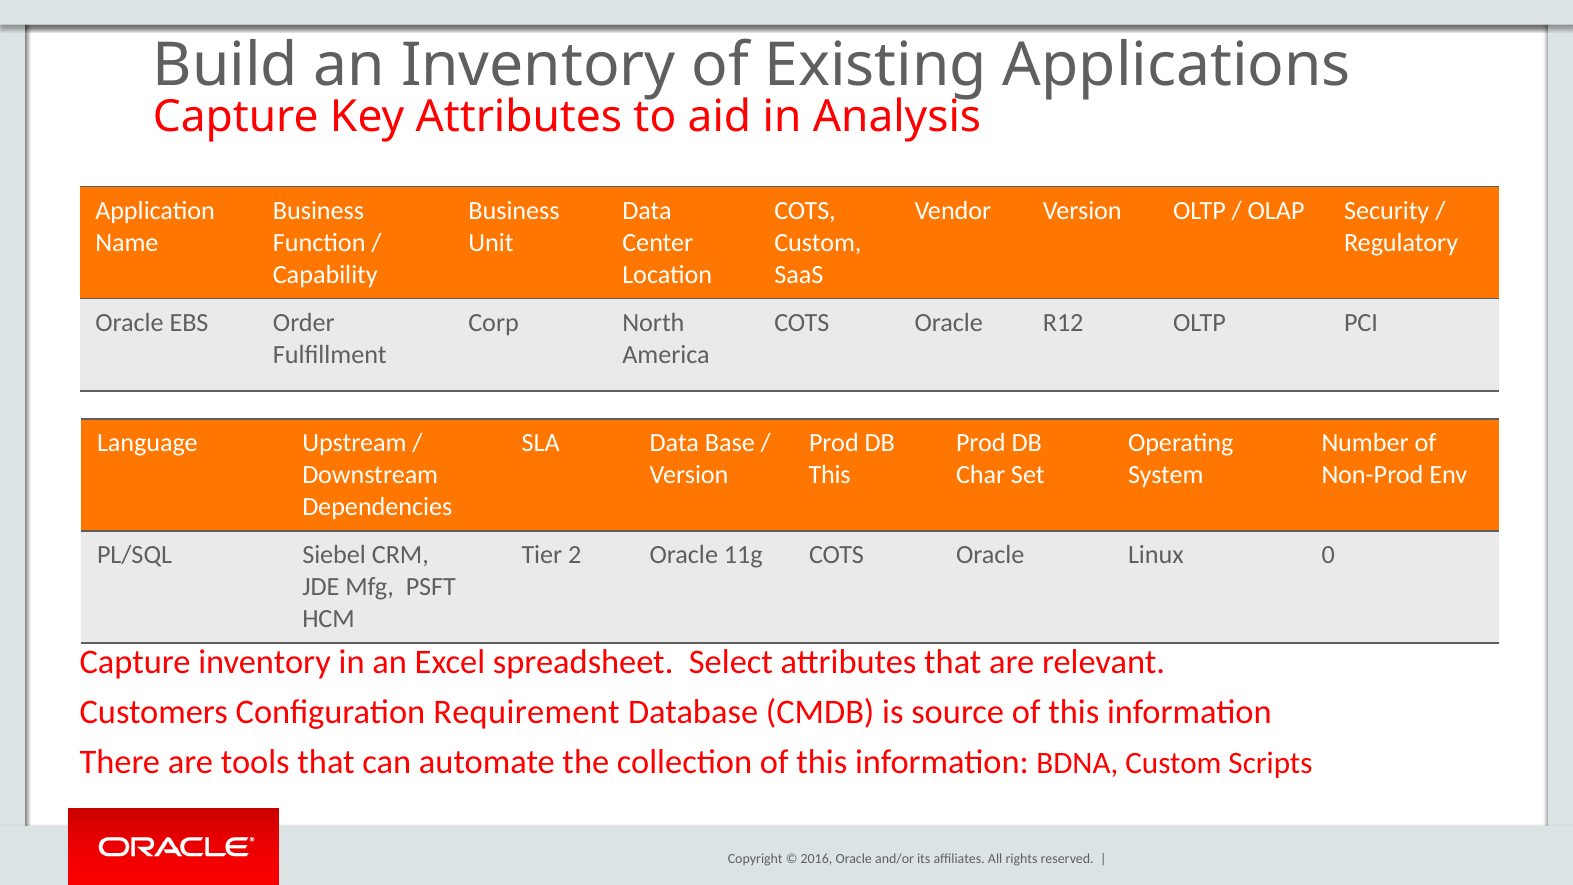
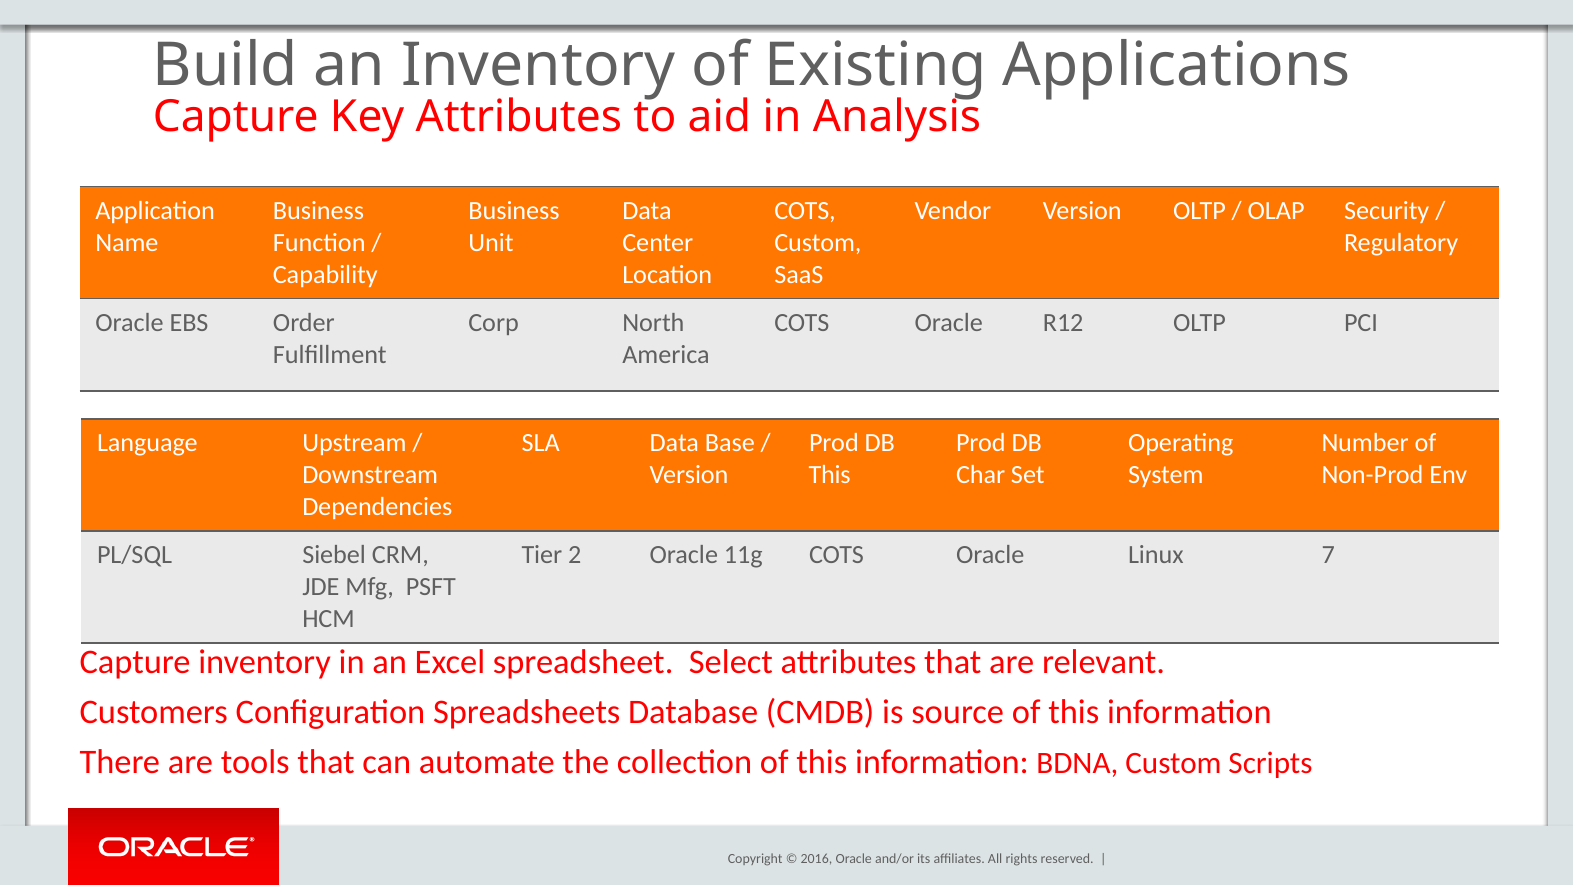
0: 0 -> 7 (1328, 555)
Requirement: Requirement -> Spreadsheets (527, 712)
